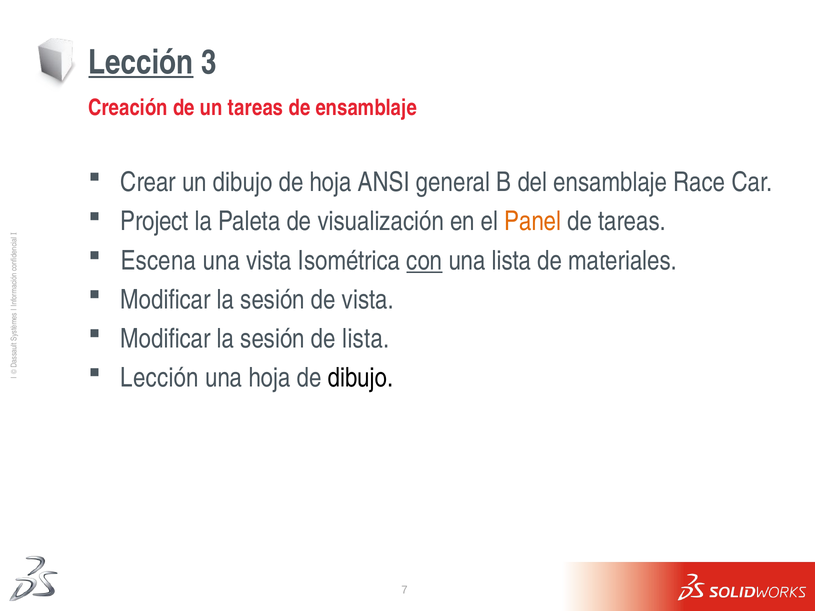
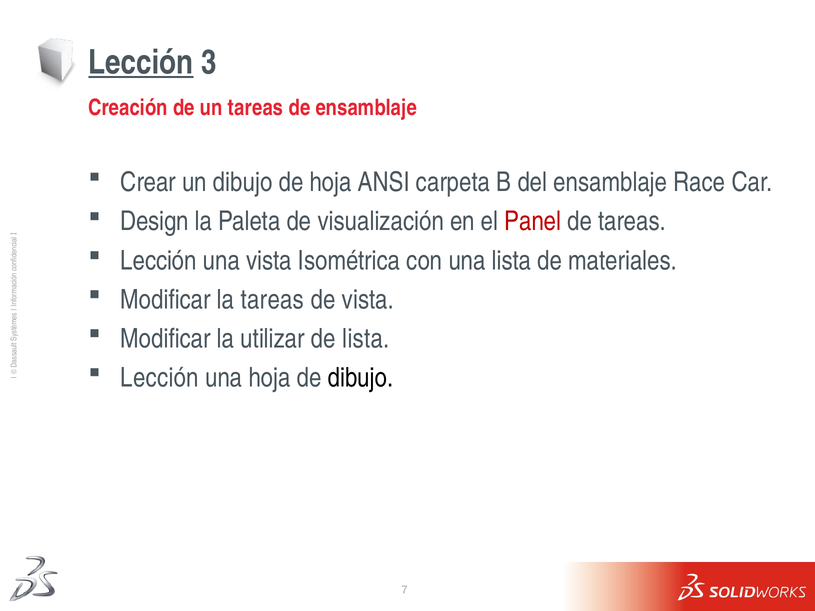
general: general -> carpeta (453, 182)
Project: Project -> Design (155, 222)
Panel colour: orange -> red (533, 222)
Escena: Escena -> Lección (159, 261)
con underline: present -> none (424, 261)
sesión: sesión -> tareas (272, 300)
sesión: sesión -> utilizar (273, 339)
